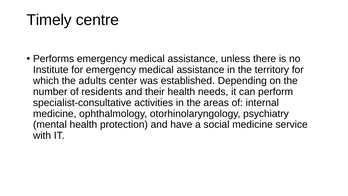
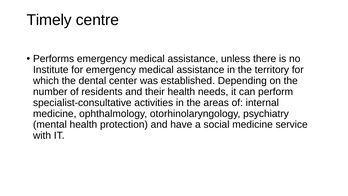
adults: adults -> dental (92, 81)
